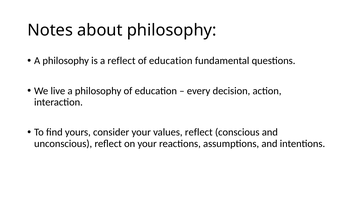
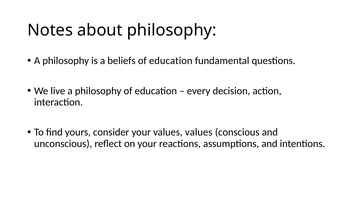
a reflect: reflect -> beliefs (122, 61)
values reflect: reflect -> values (199, 132)
